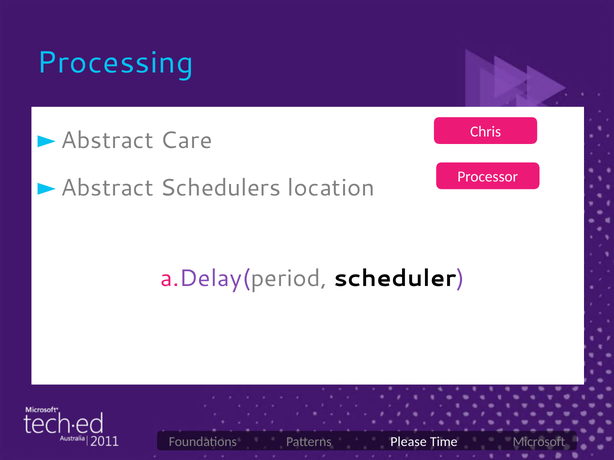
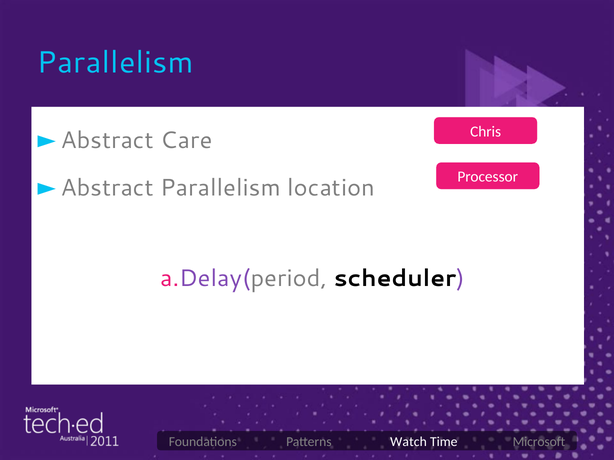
Processing: Processing -> Parallelism (115, 63)
Schedulers: Schedulers -> Parallelism (220, 188)
Please: Please -> Watch (409, 442)
